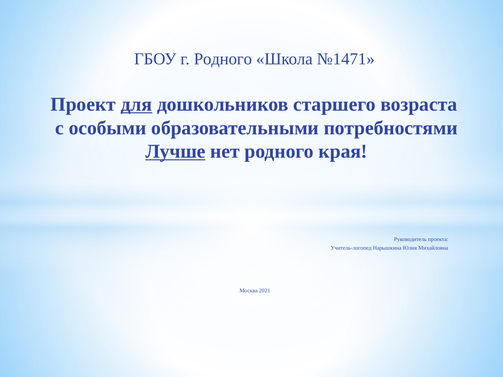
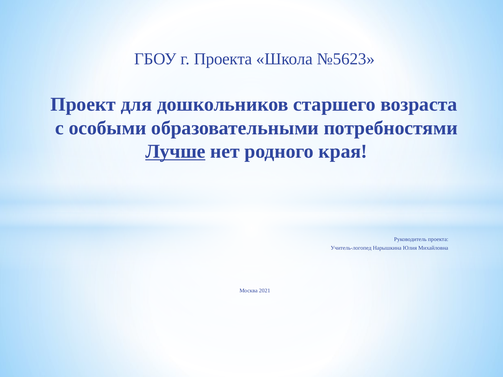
г Родного: Родного -> Проекта (223, 59)
№1471: №1471 -> №5623 (346, 59)
для underline: present -> none (136, 105)
